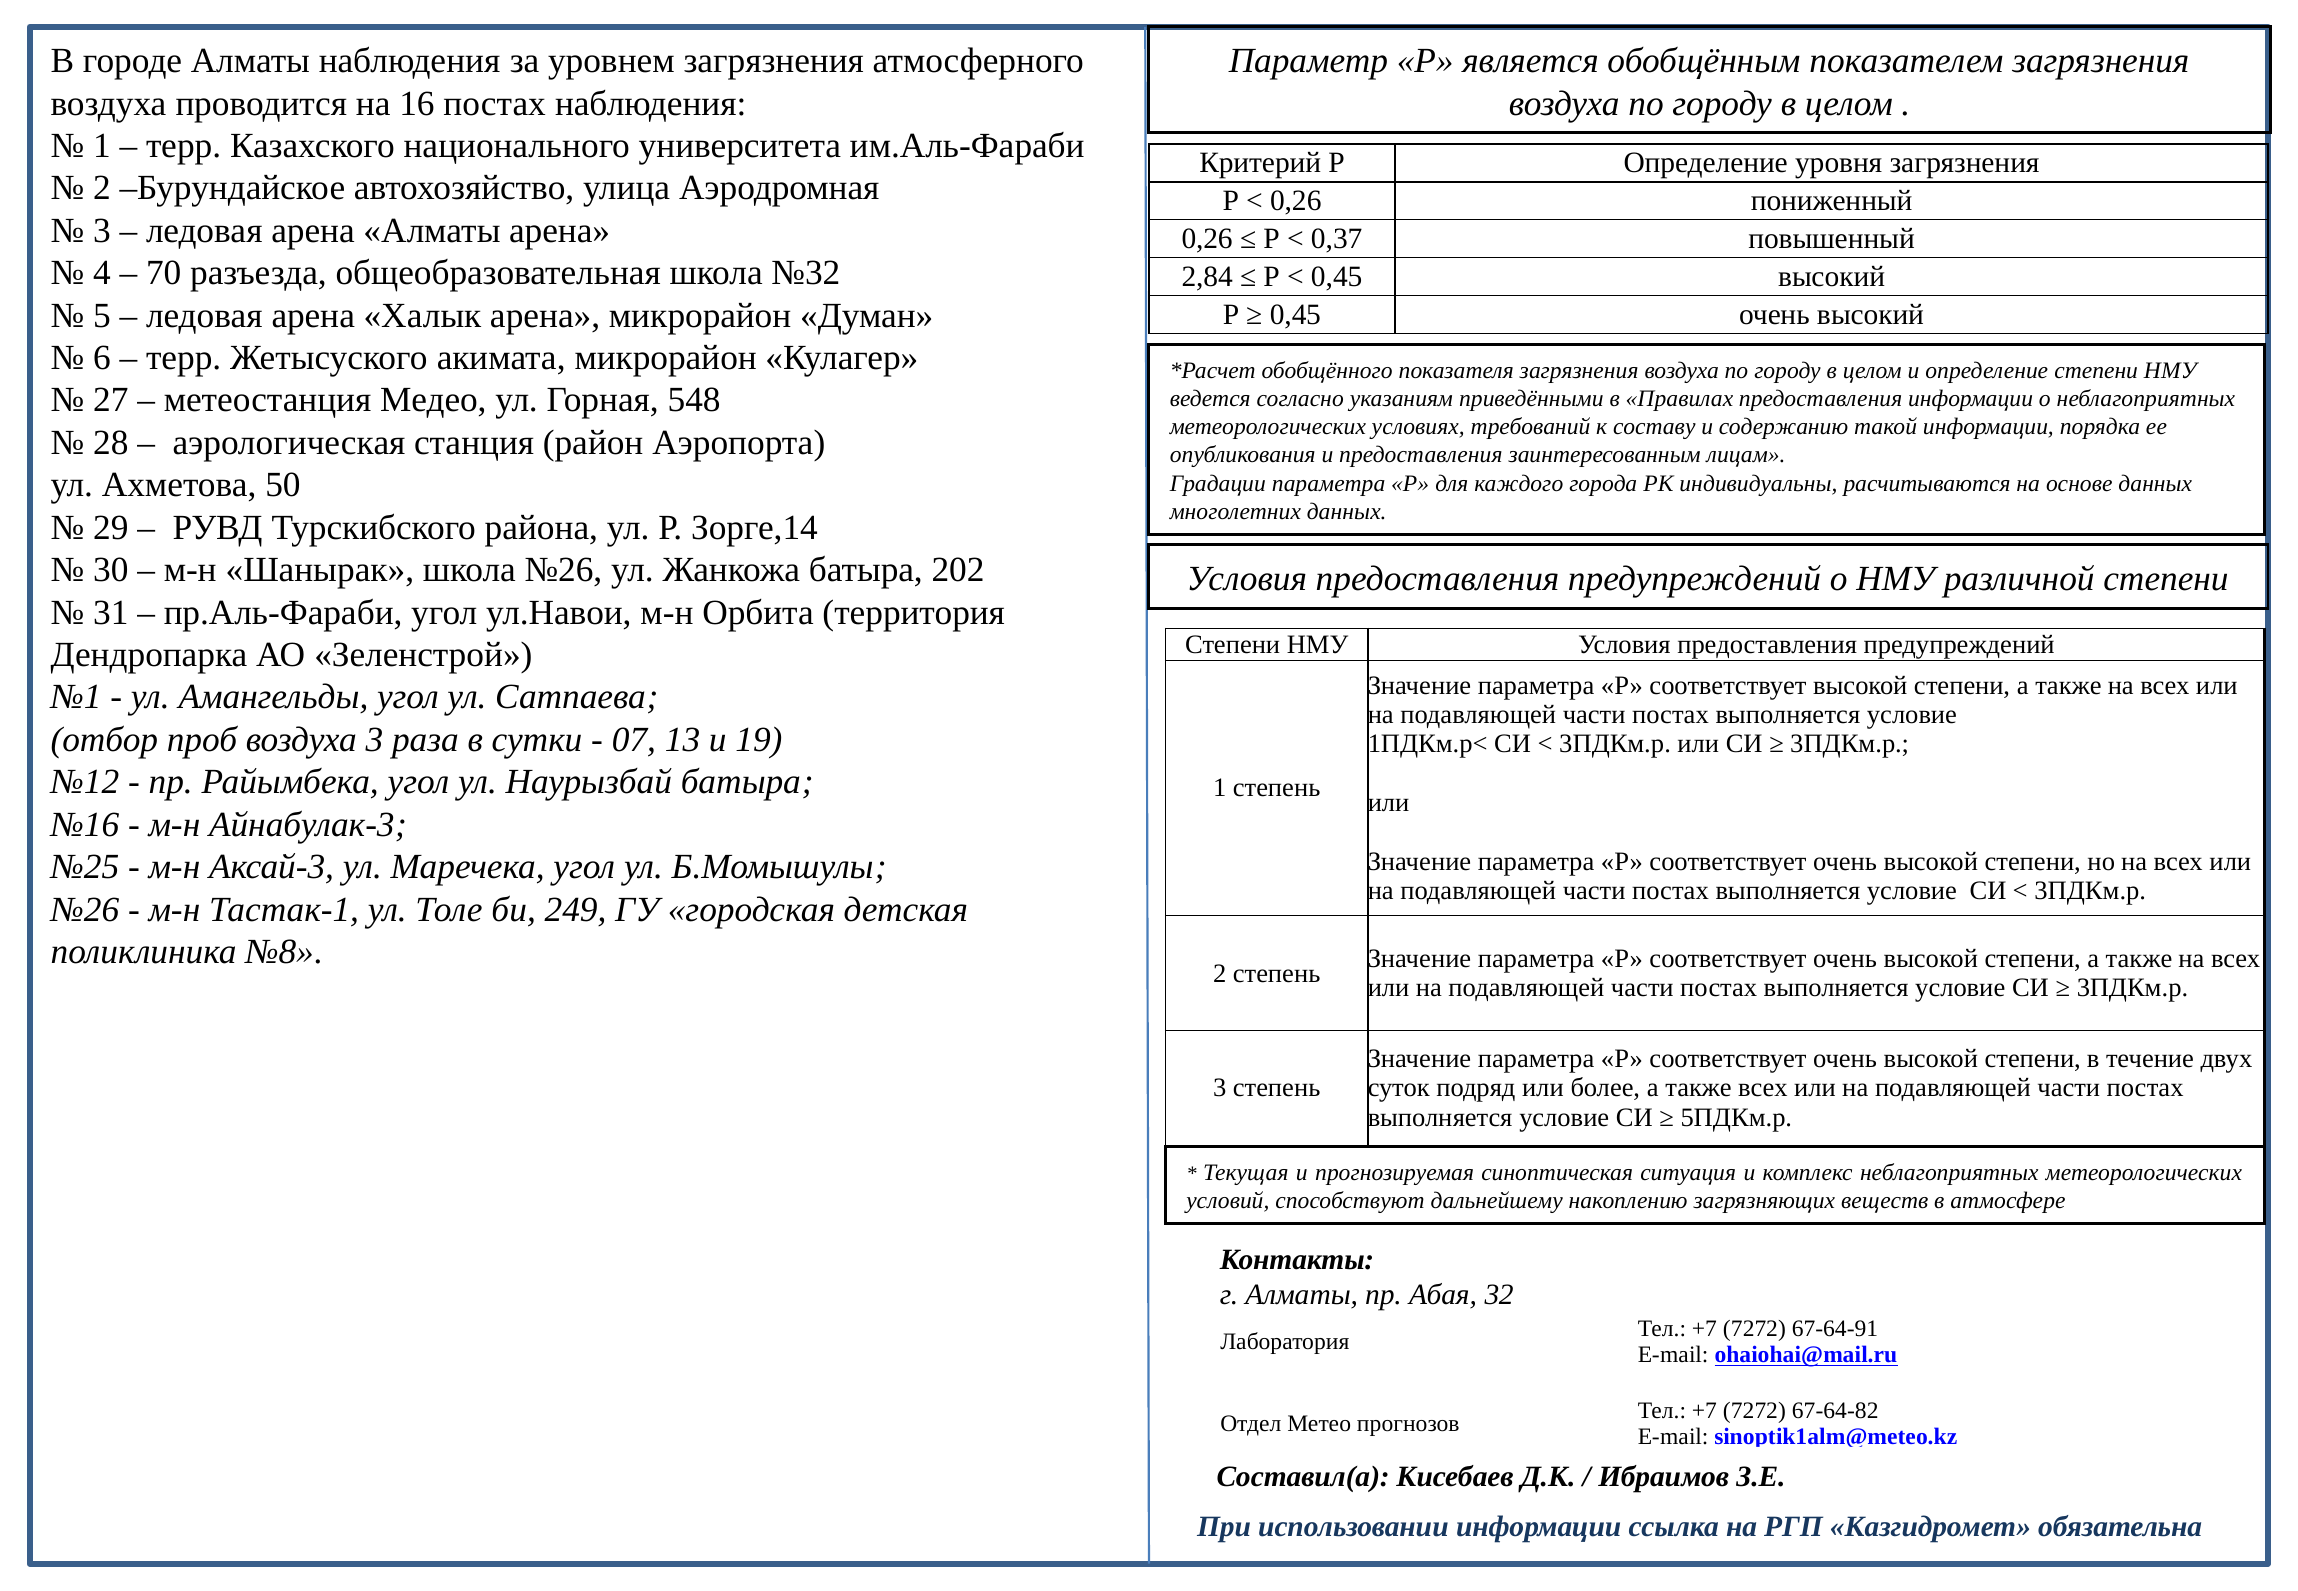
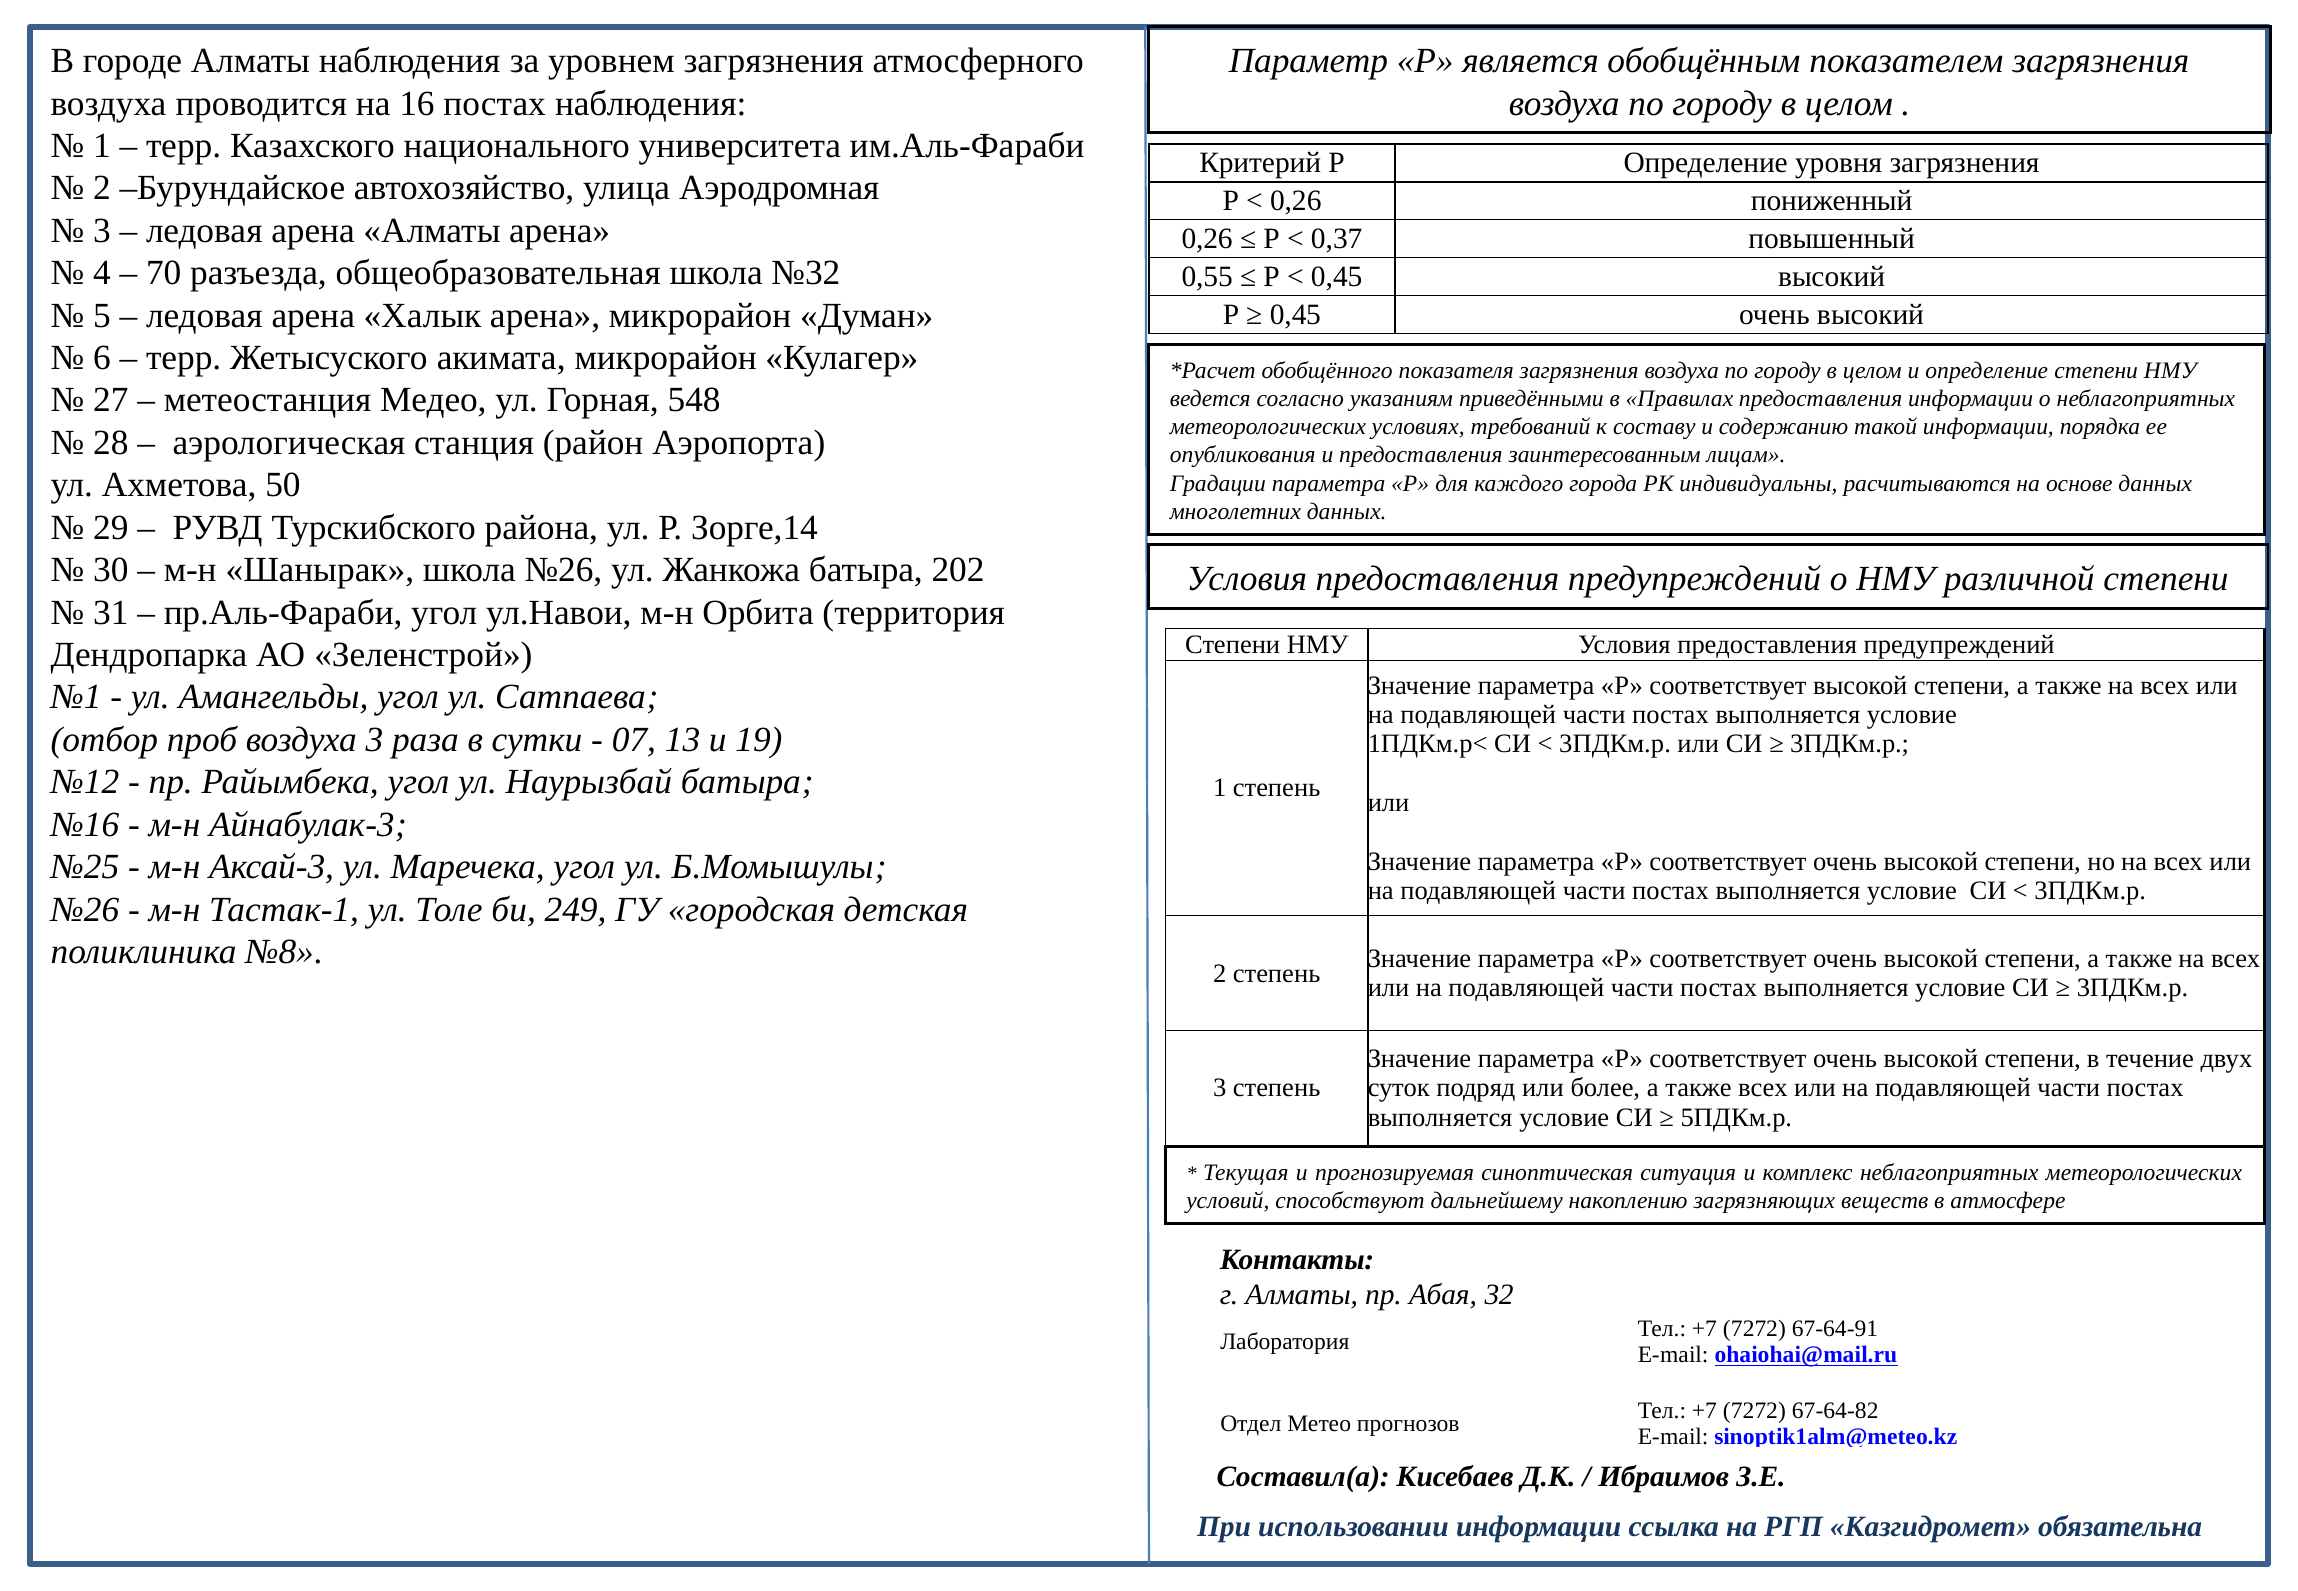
2,84: 2,84 -> 0,55 (1207, 276)
